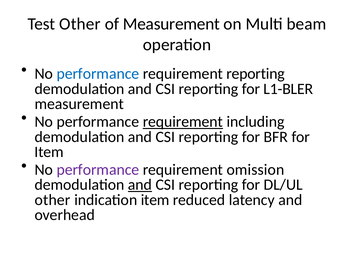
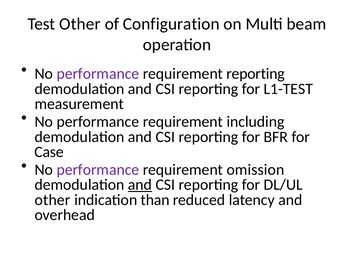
of Measurement: Measurement -> Configuration (171, 24)
performance colour: blue -> purple (98, 74)
L1-BLER: L1-BLER -> L1-TEST (288, 89)
requirement underline: present -> none (183, 121)
Item: Item -> Case (49, 152)
indication item: item -> than (155, 200)
